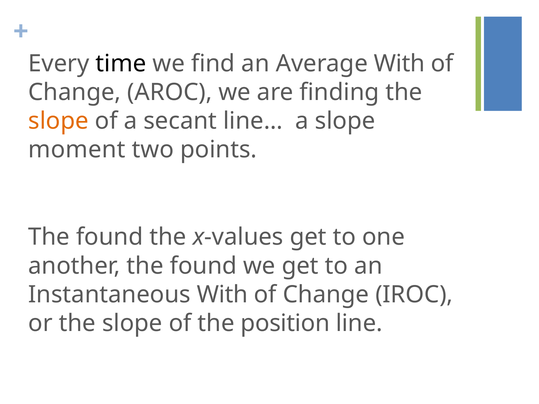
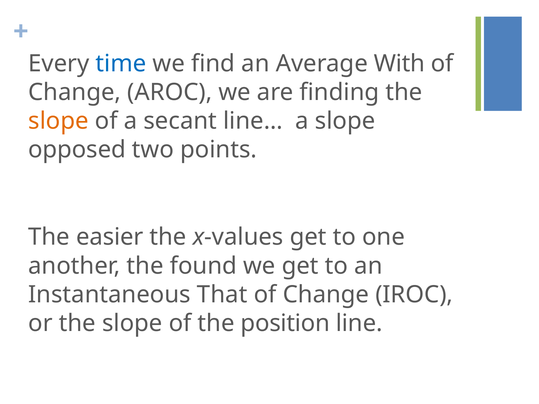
time colour: black -> blue (121, 63)
moment: moment -> opposed (77, 150)
found: found -> easier (110, 237)
Instantaneous With: With -> That (222, 295)
